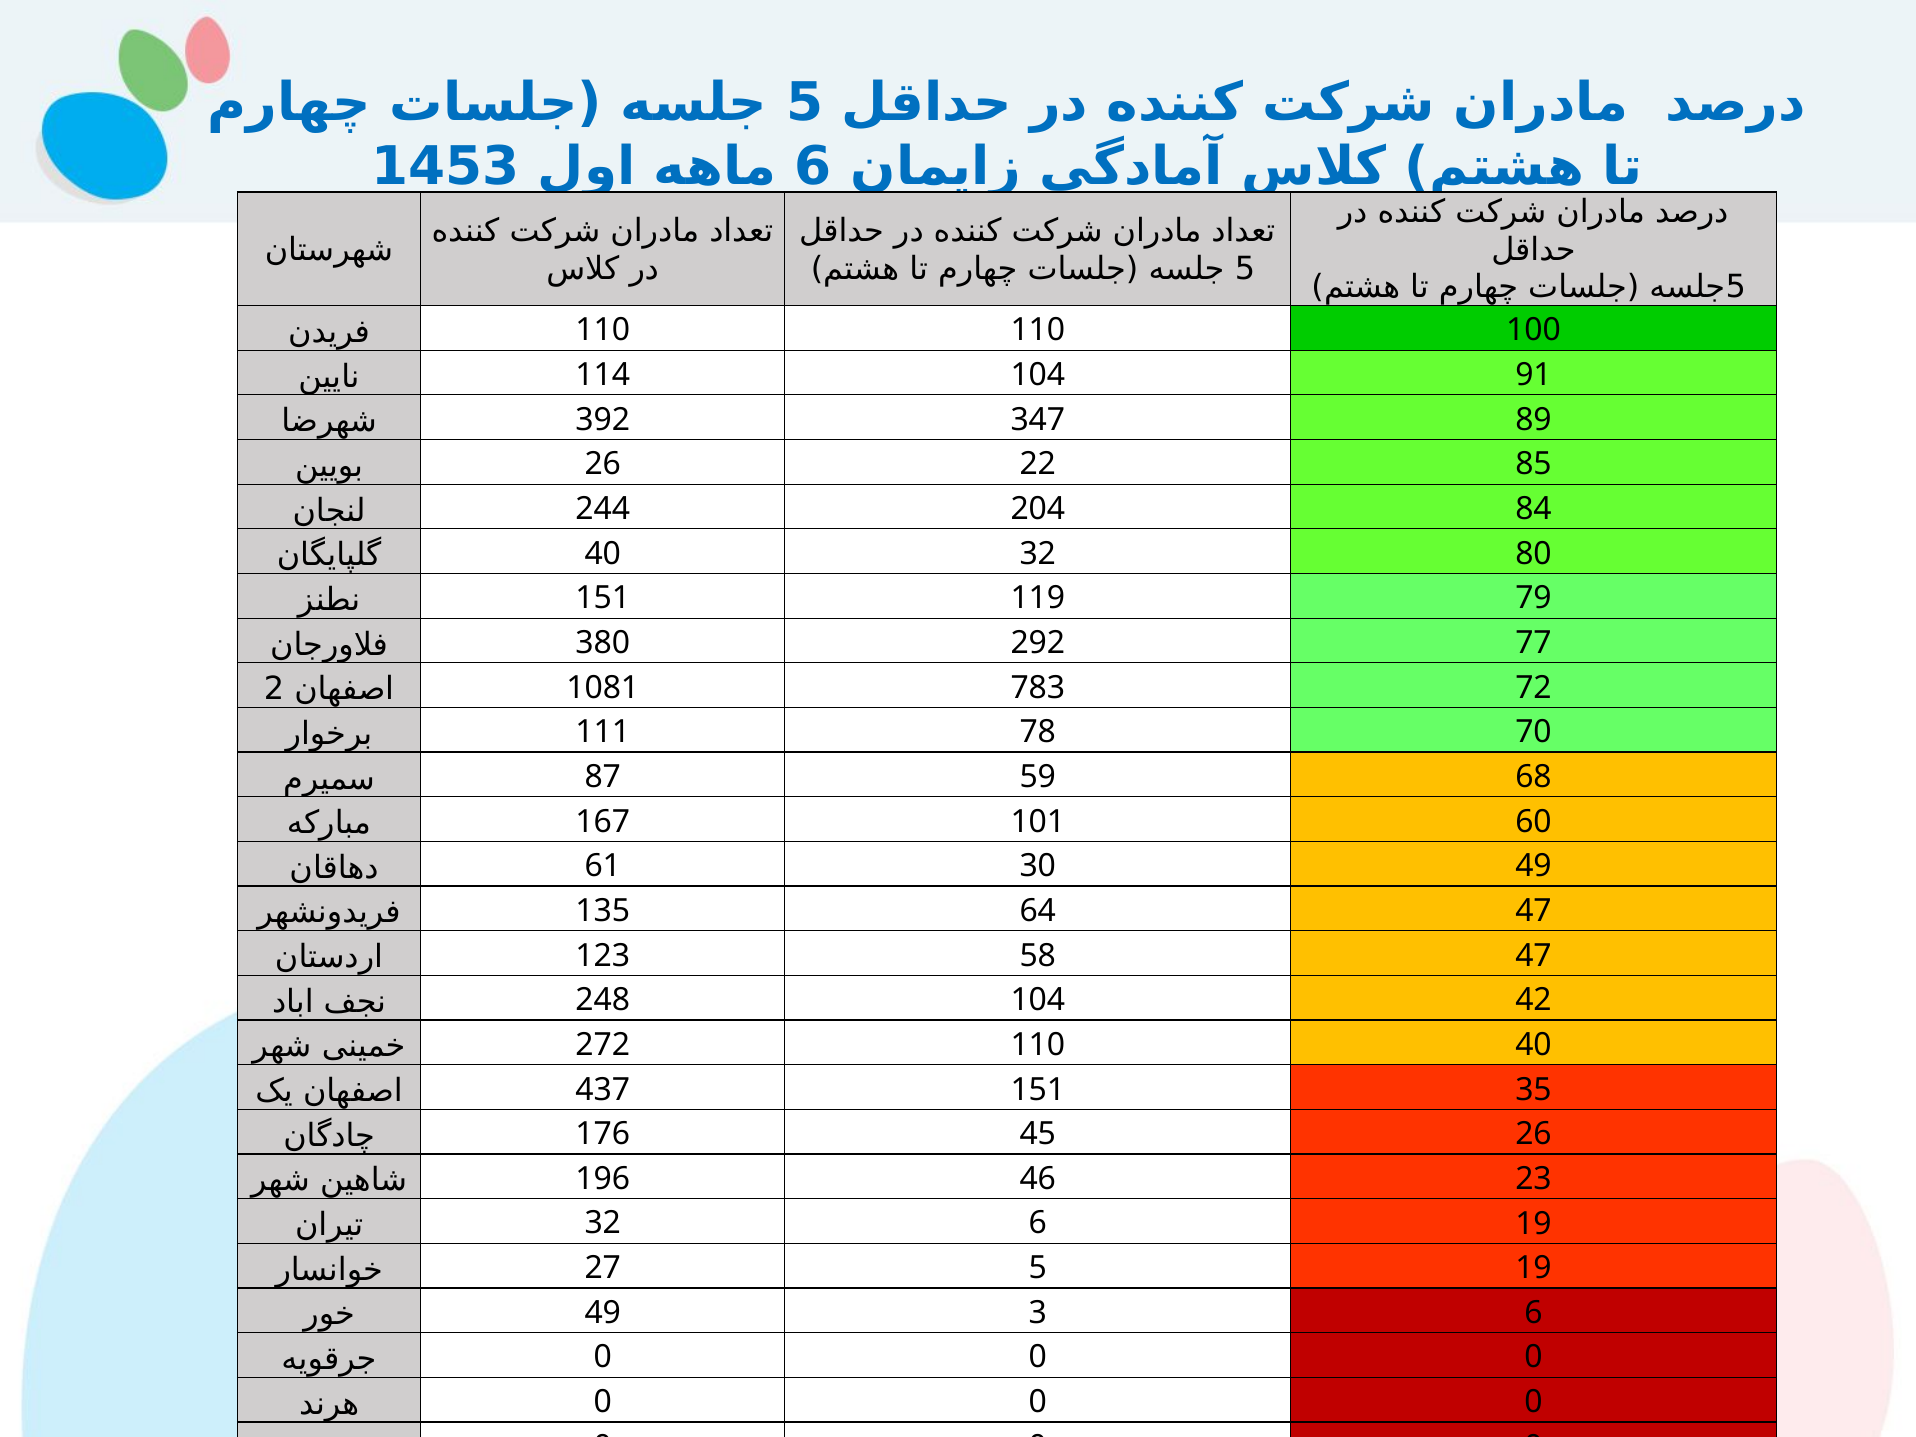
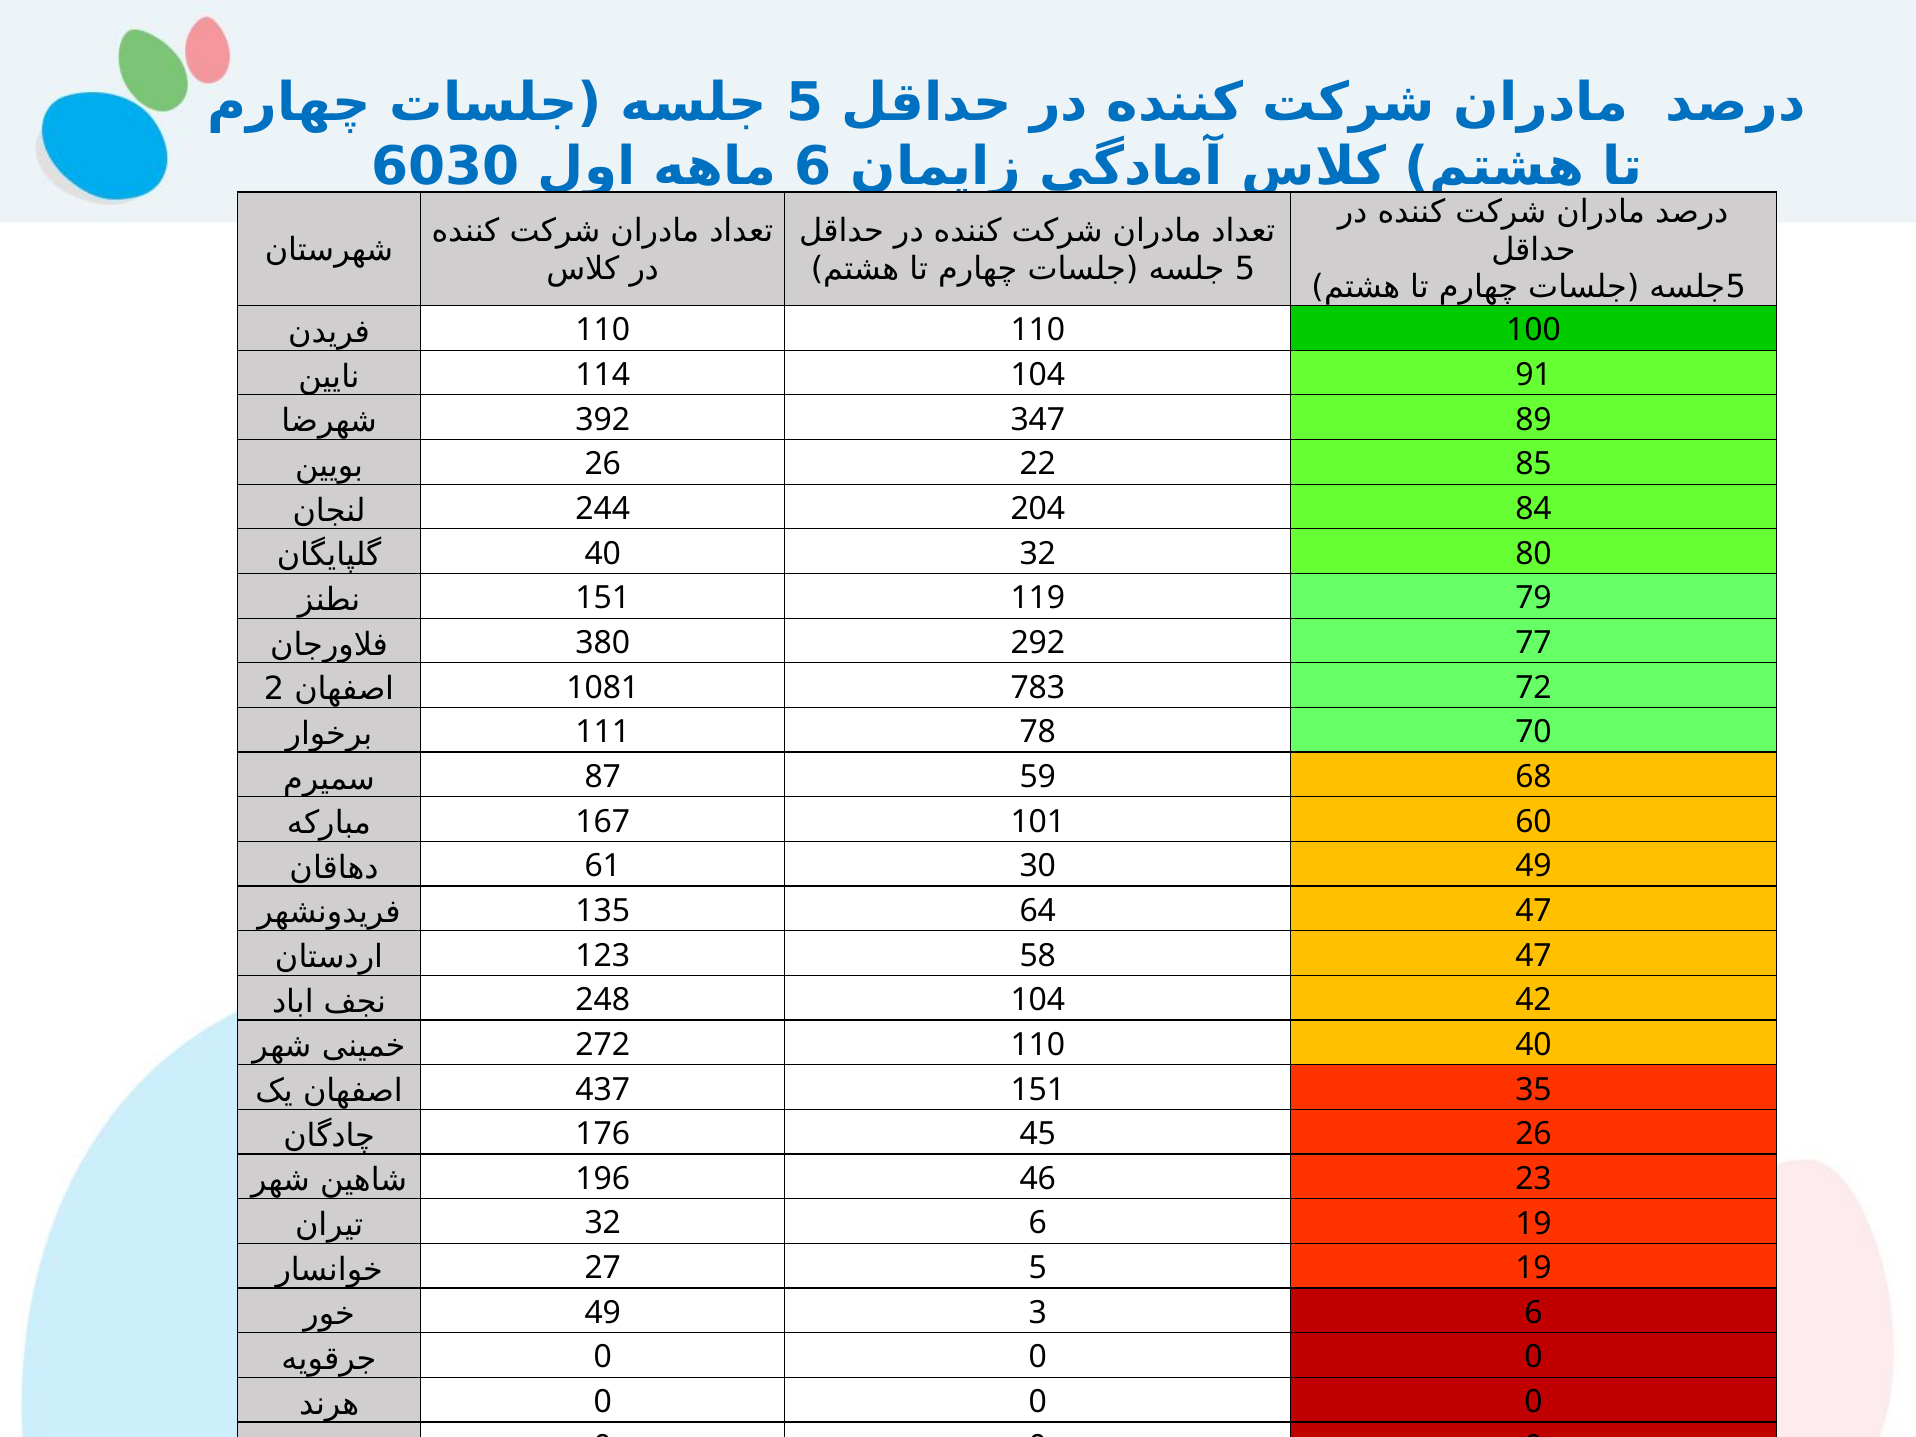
1453: 1453 -> 6030 (445, 167)
